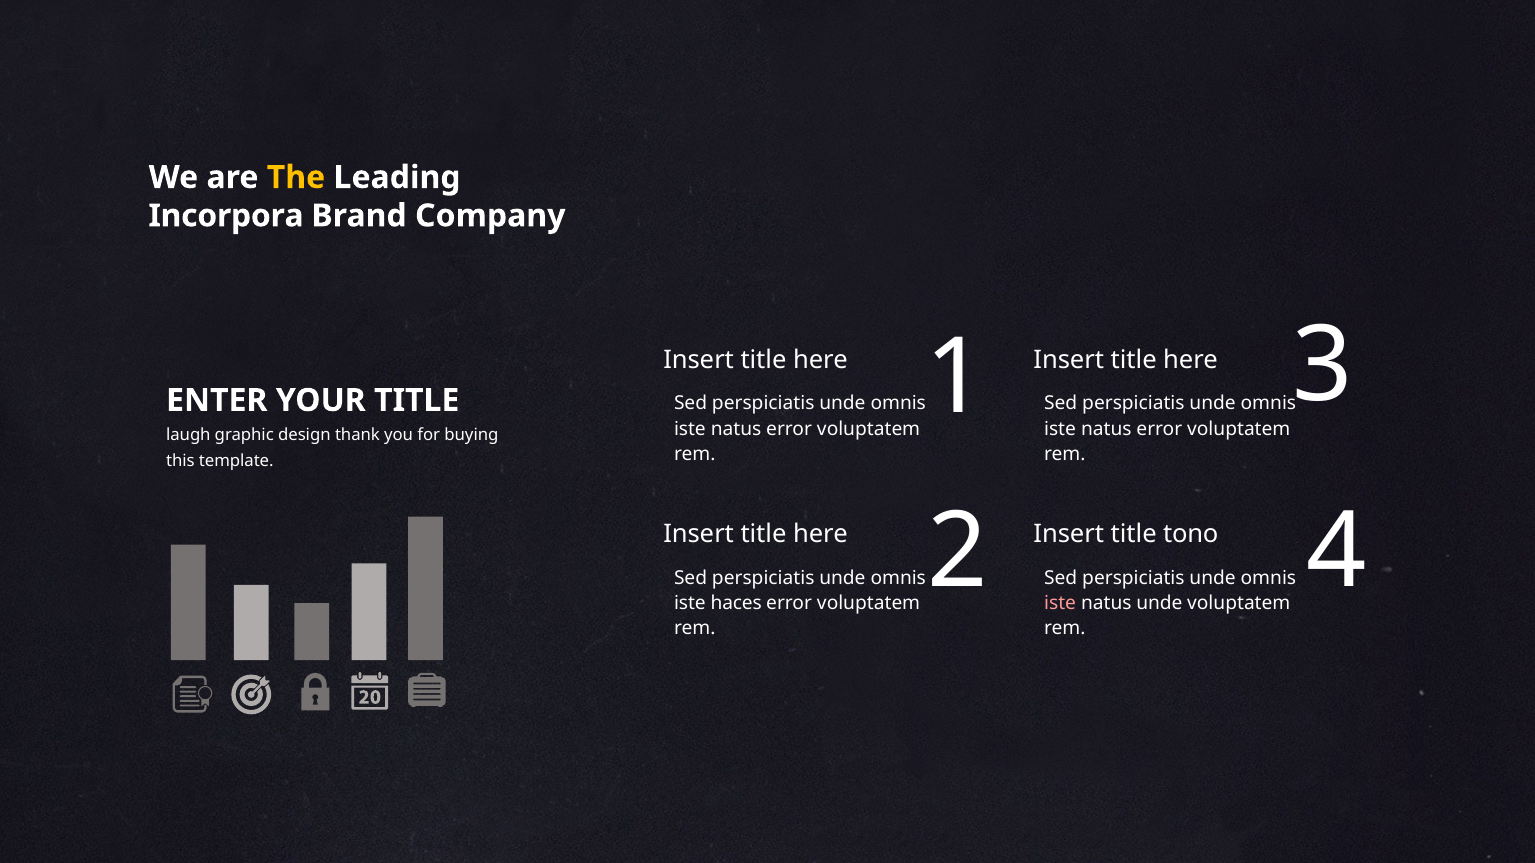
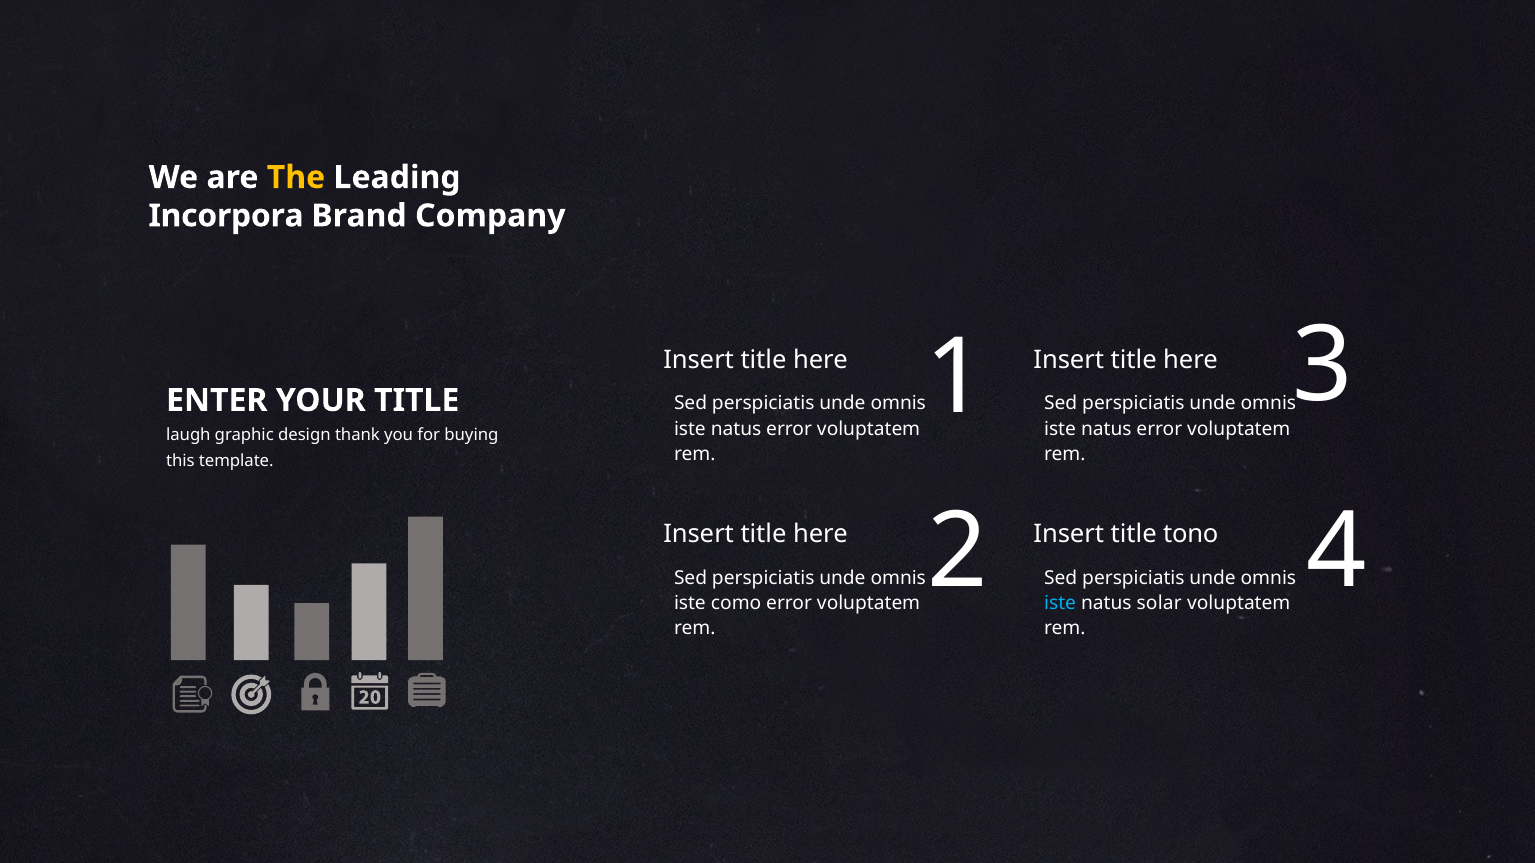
haces: haces -> como (736, 603)
iste colour: pink -> light blue (1060, 603)
natus unde: unde -> solar (1159, 603)
